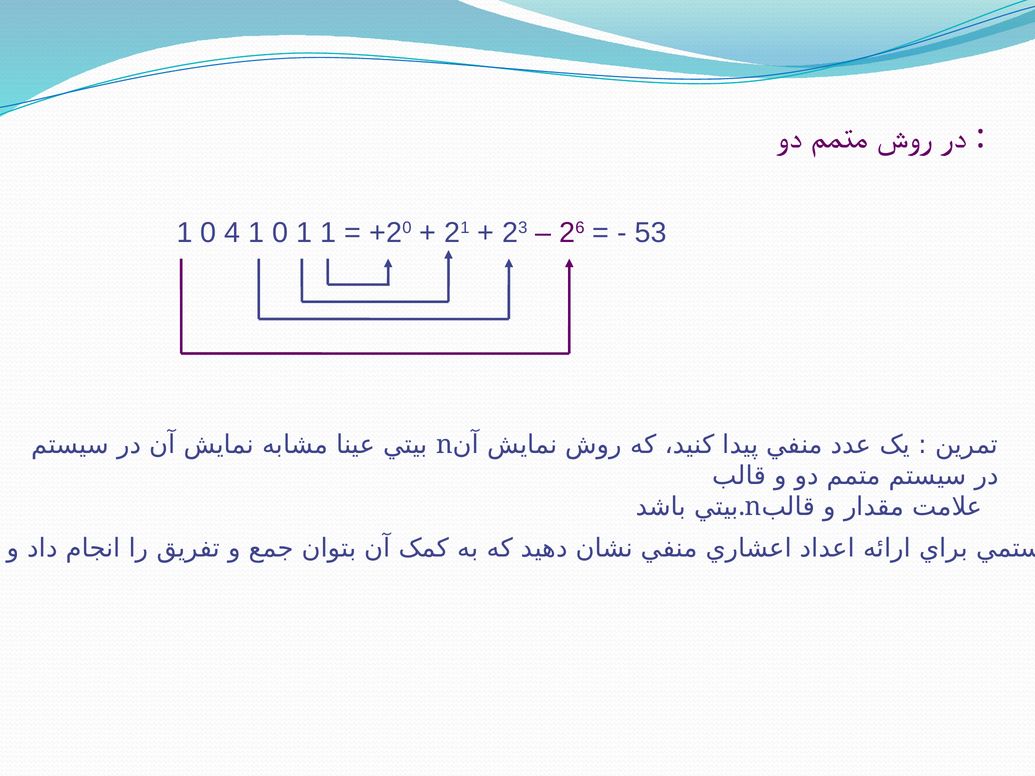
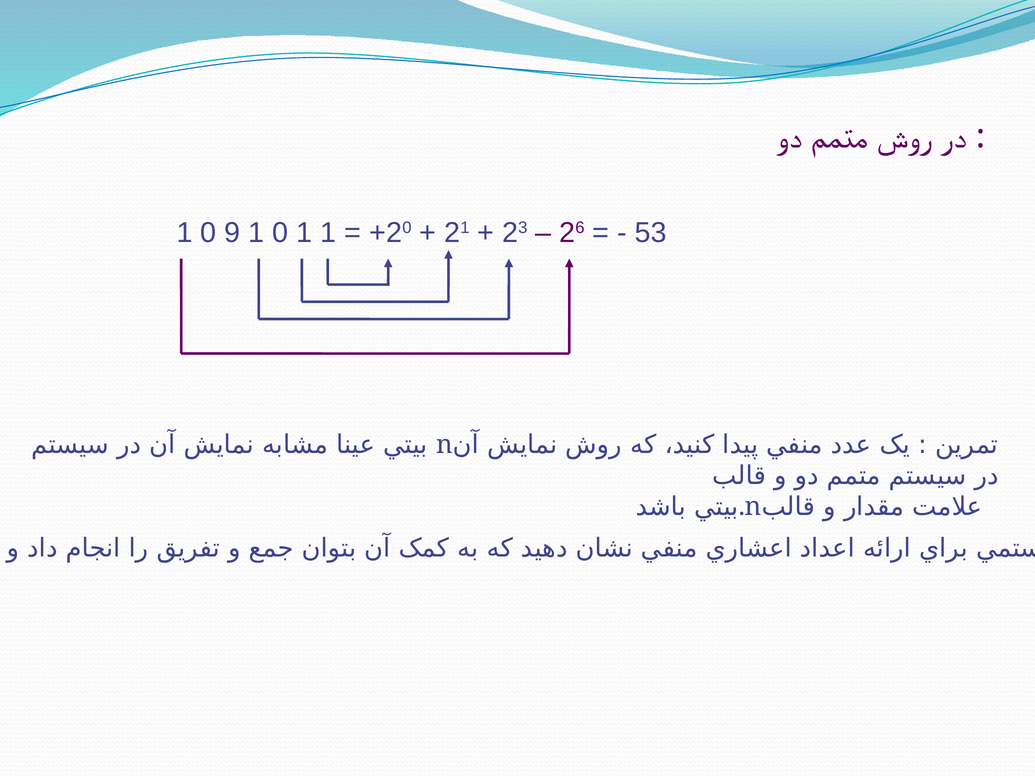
4: 4 -> 9 (232, 233)
